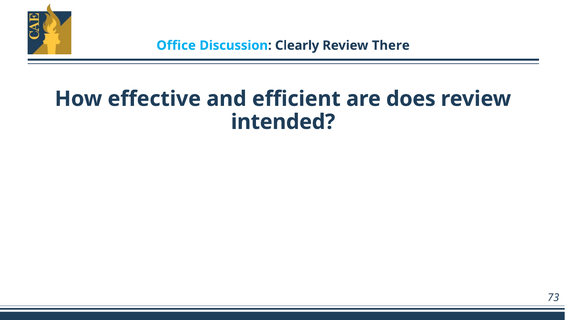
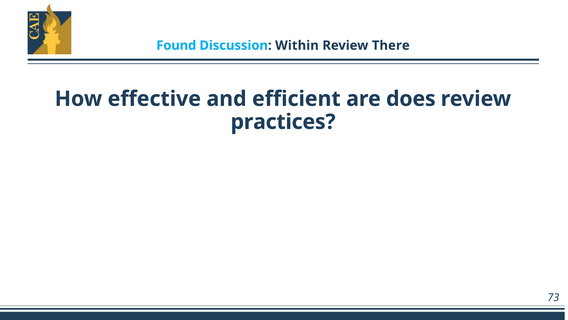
Office: Office -> Found (176, 45)
Clearly: Clearly -> Within (297, 45)
intended: intended -> practices (283, 122)
